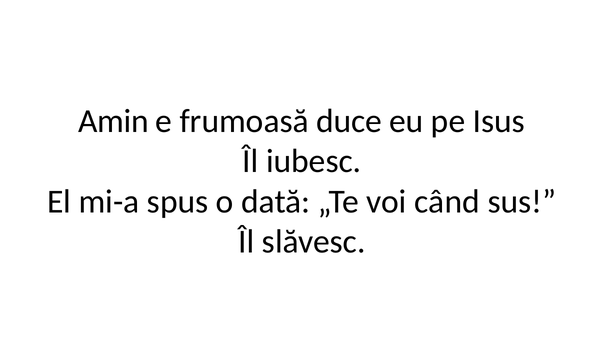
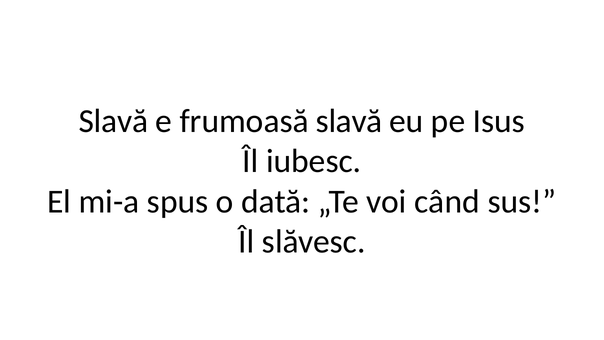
Amin: Amin -> Slavă (113, 121)
frumoasă duce: duce -> slavă (349, 121)
